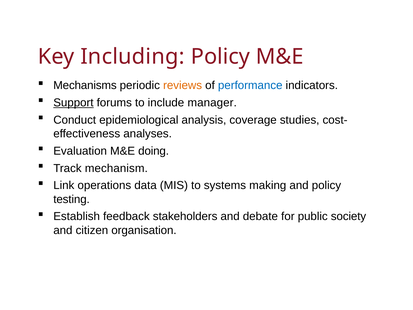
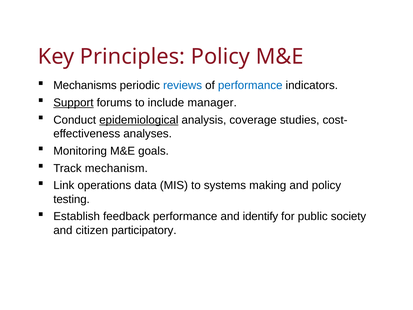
Including: Including -> Principles (133, 57)
reviews colour: orange -> blue (183, 85)
epidemiological underline: none -> present (139, 120)
Evaluation: Evaluation -> Monitoring (80, 151)
doing: doing -> goals (154, 151)
feedback stakeholders: stakeholders -> performance (185, 216)
debate: debate -> identify (260, 216)
organisation: organisation -> participatory (144, 230)
